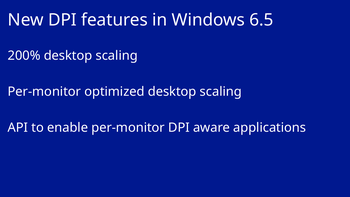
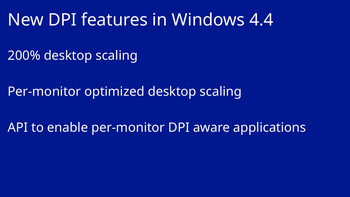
6.5: 6.5 -> 4.4 (261, 20)
